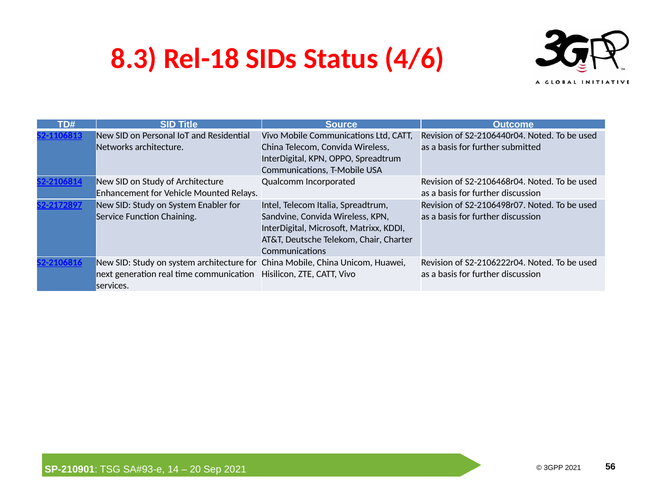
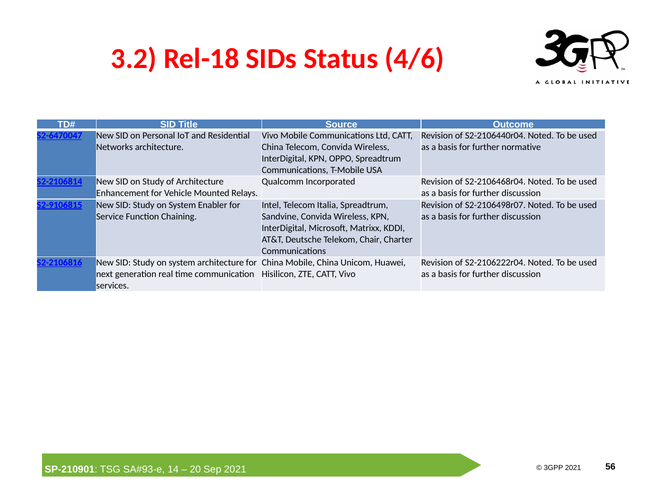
8.3: 8.3 -> 3.2 (134, 59)
S2-1106813: S2-1106813 -> S2-6470047 (59, 136)
submitted: submitted -> normative (521, 147)
S2-2172897: S2-2172897 -> S2-9106815 (59, 205)
